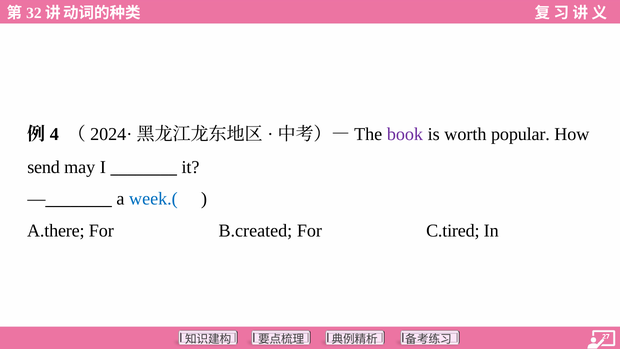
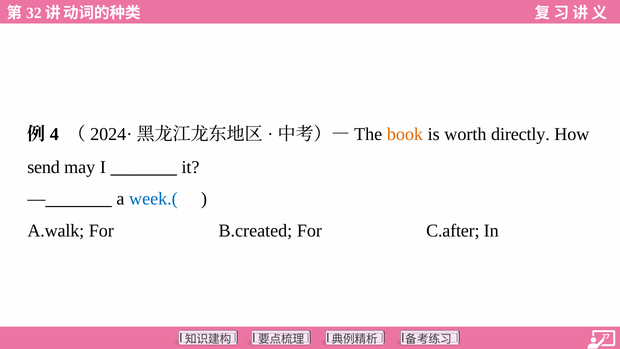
book colour: purple -> orange (405, 134)
popular: popular -> directly (520, 134)
A.there: A.there -> A.walk (56, 230)
C.tired: C.tired -> C.after (453, 230)
